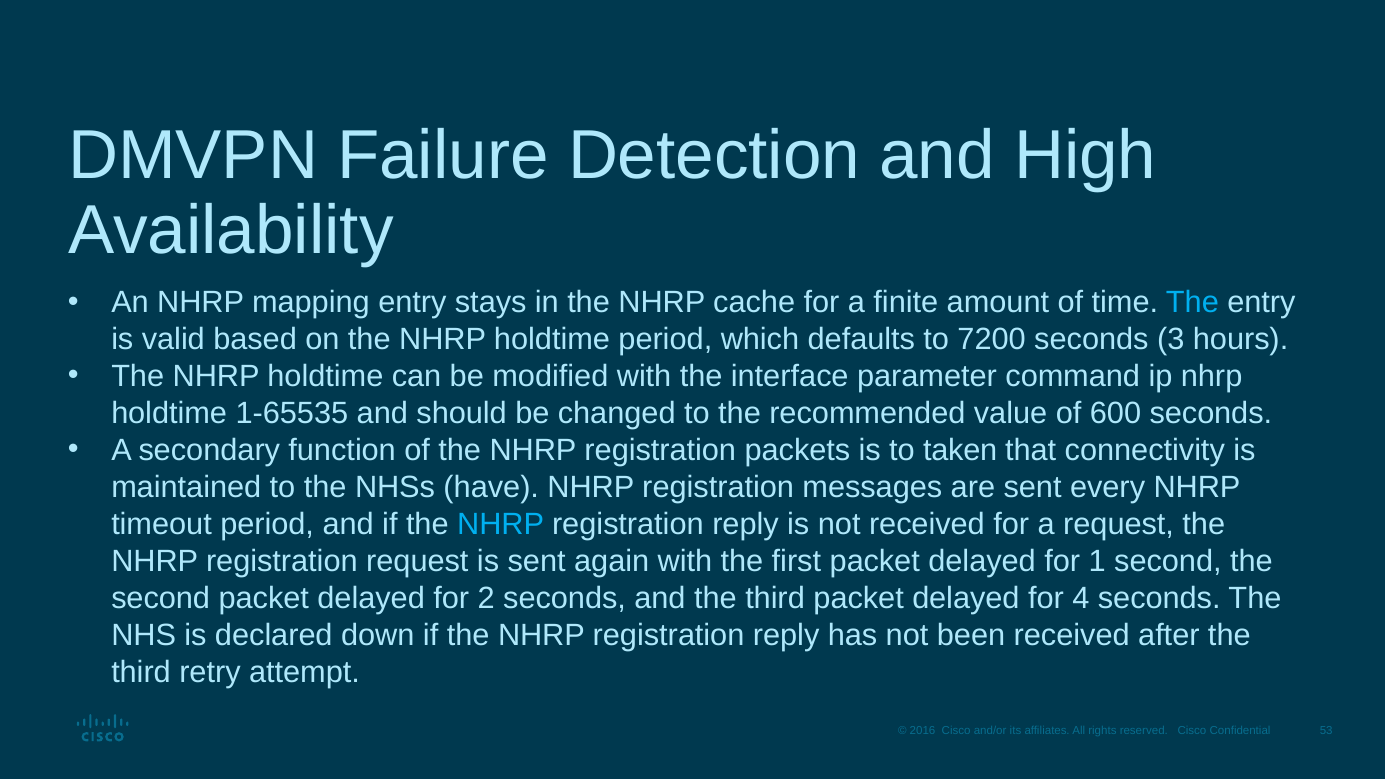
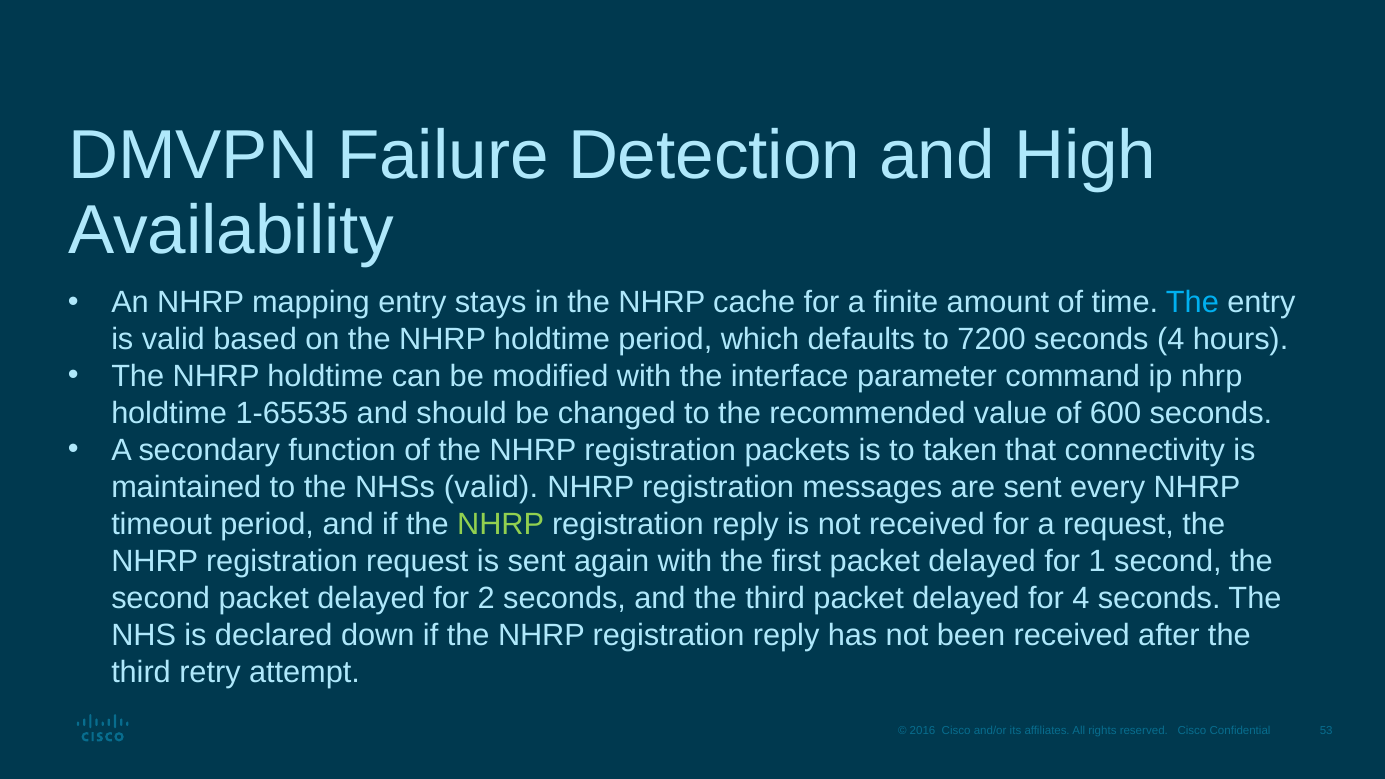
seconds 3: 3 -> 4 (1171, 340)
NHSs have: have -> valid (491, 487)
NHRP colour: light blue -> light green (501, 524)
